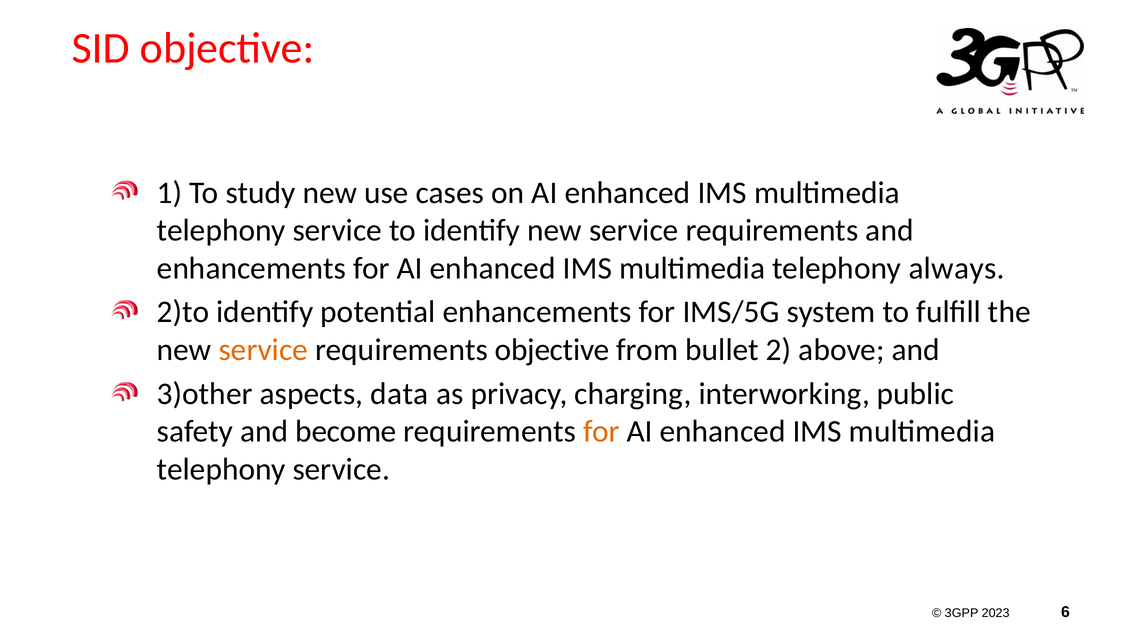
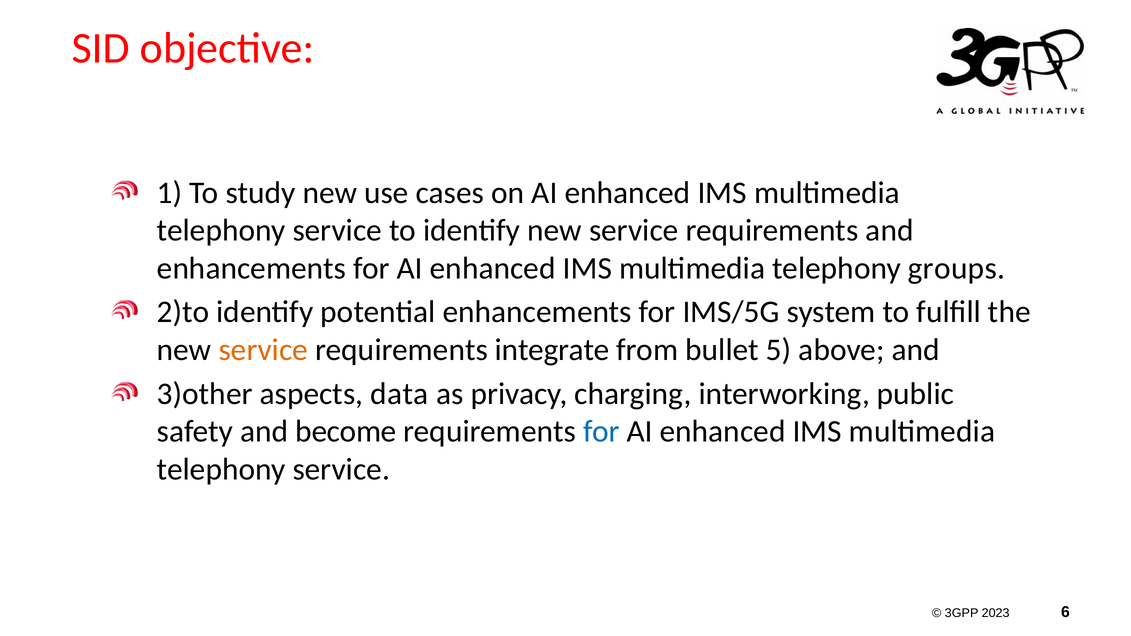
always: always -> groups (957, 268)
requirements objective: objective -> integrate (552, 350)
2: 2 -> 5 (779, 350)
for colour: orange -> blue (601, 432)
